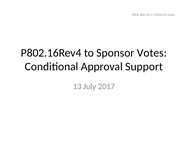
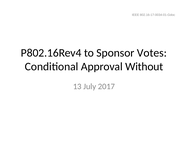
Support: Support -> Without (144, 67)
